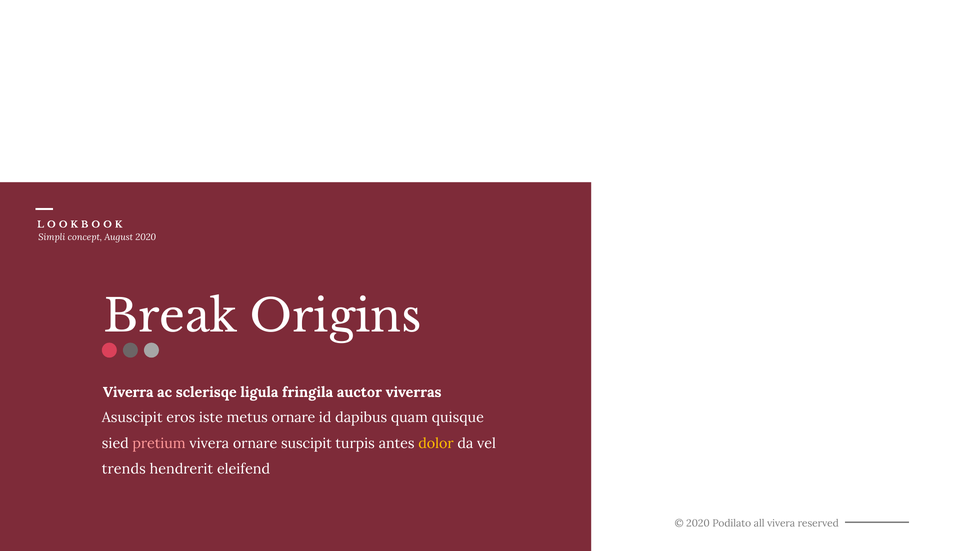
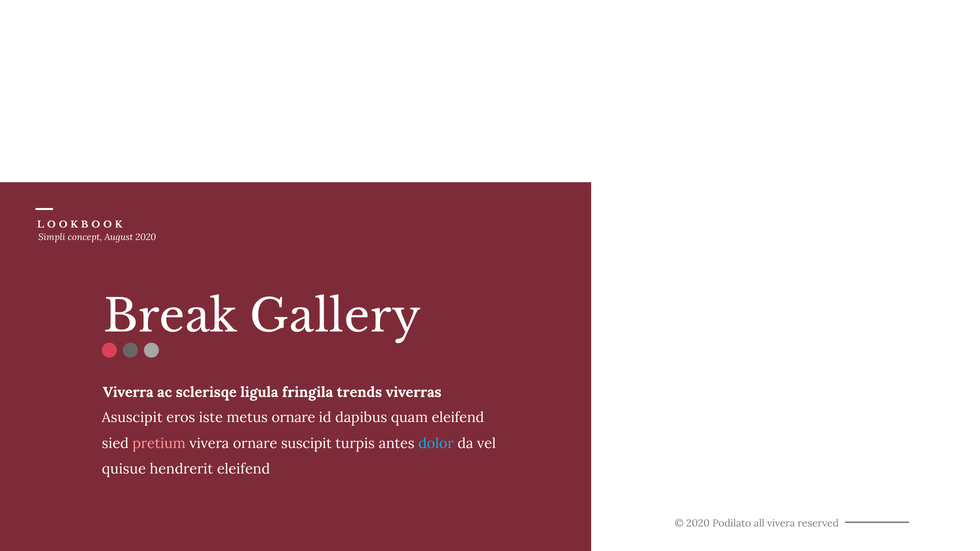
Origins: Origins -> Gallery (335, 317)
auctor: auctor -> trends (359, 392)
quam quisque: quisque -> eleifend (458, 418)
dolor colour: yellow -> light blue (436, 444)
trends: trends -> quisue (124, 469)
